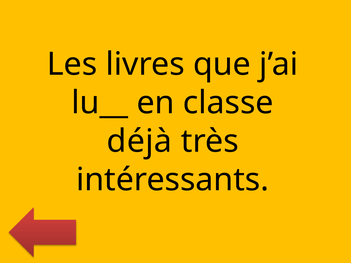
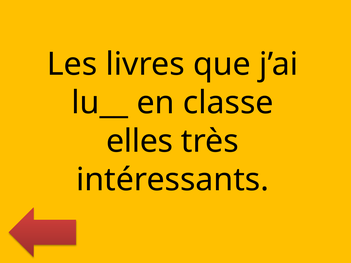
déjà: déjà -> elles (140, 141)
